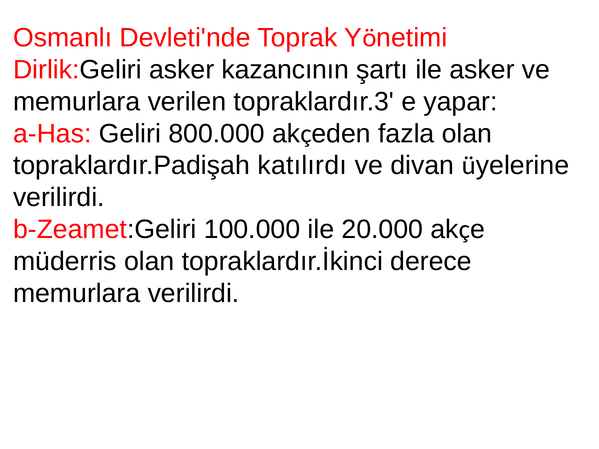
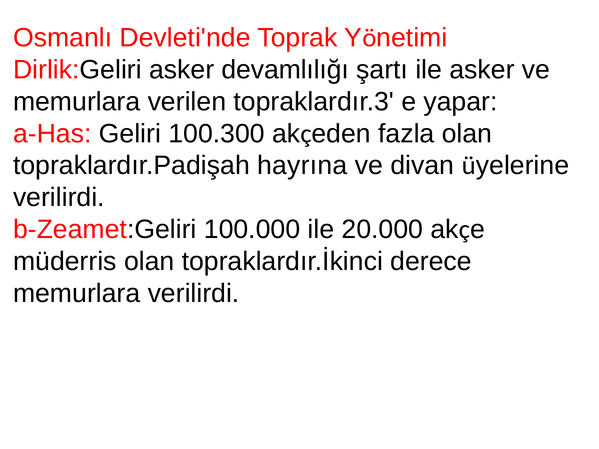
kazancının: kazancının -> devamlılığı (285, 70)
800.000: 800.000 -> 100.300 (217, 134)
katılırdı: katılırdı -> hayrına (302, 166)
